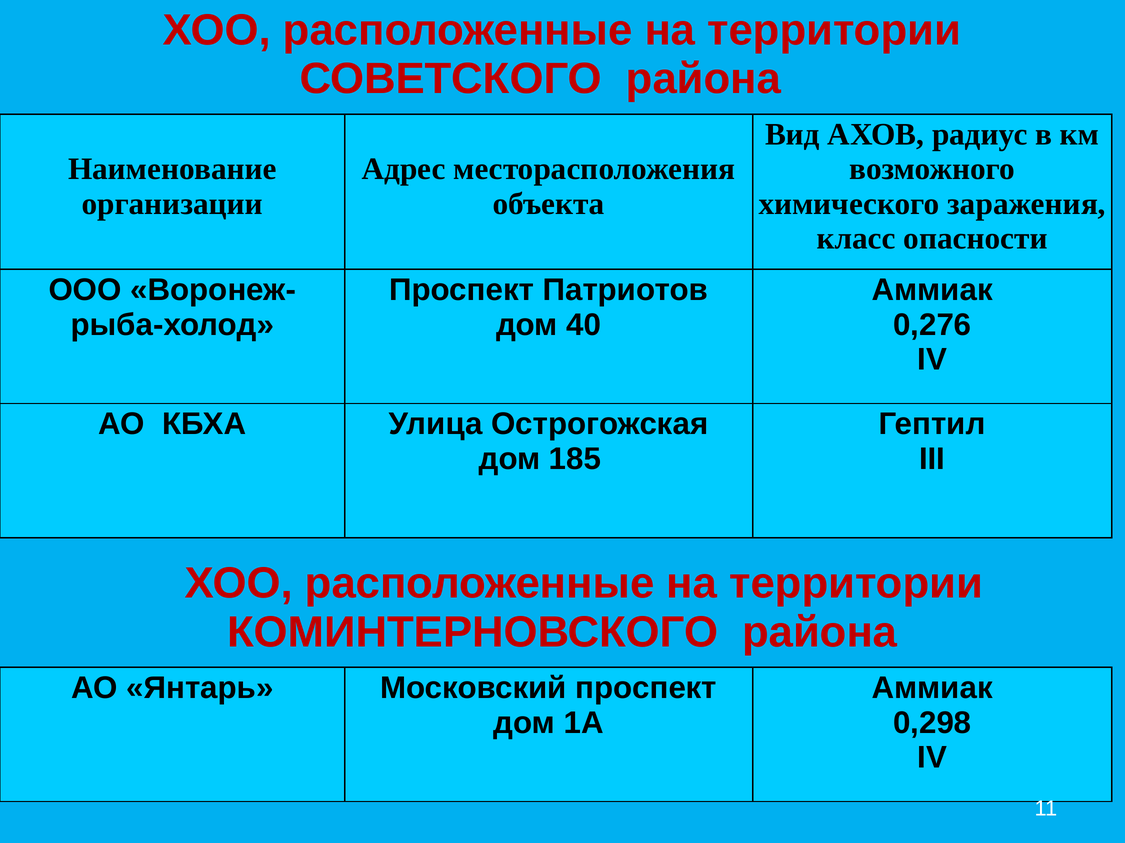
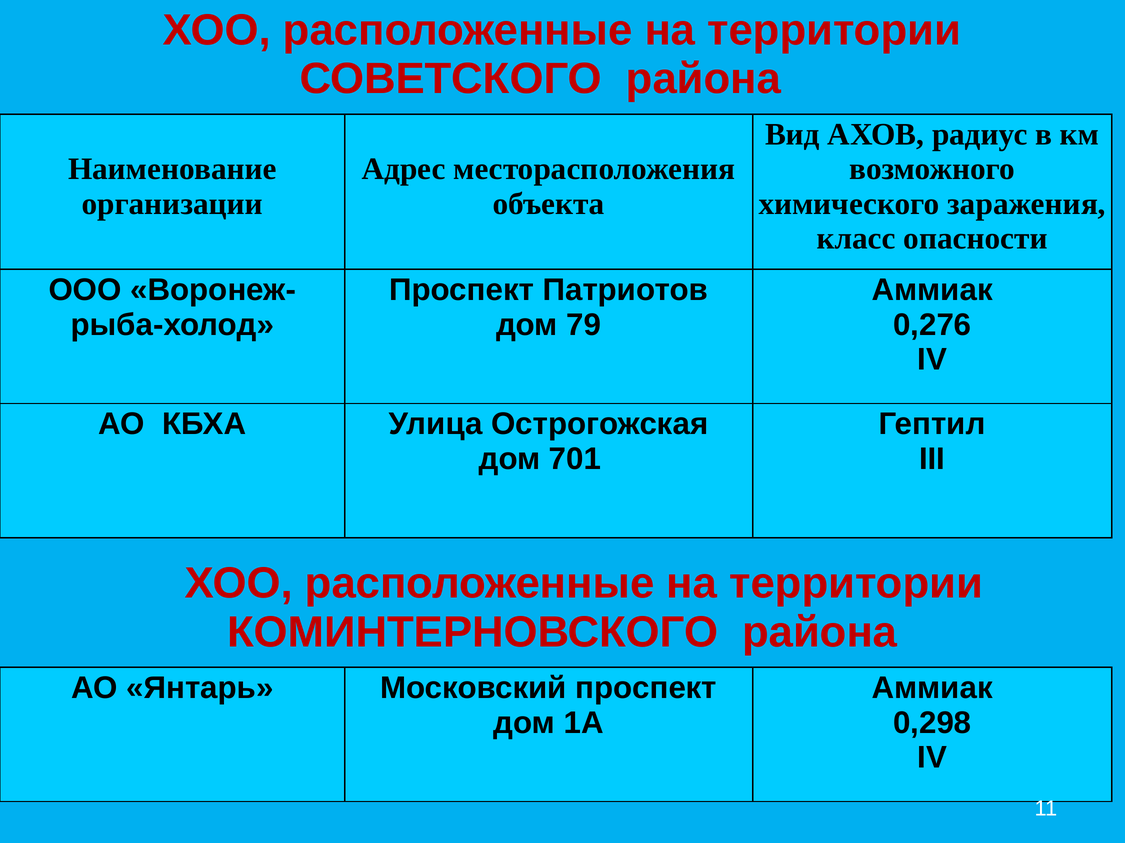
40: 40 -> 79 (584, 325)
185: 185 -> 701 (575, 459)
